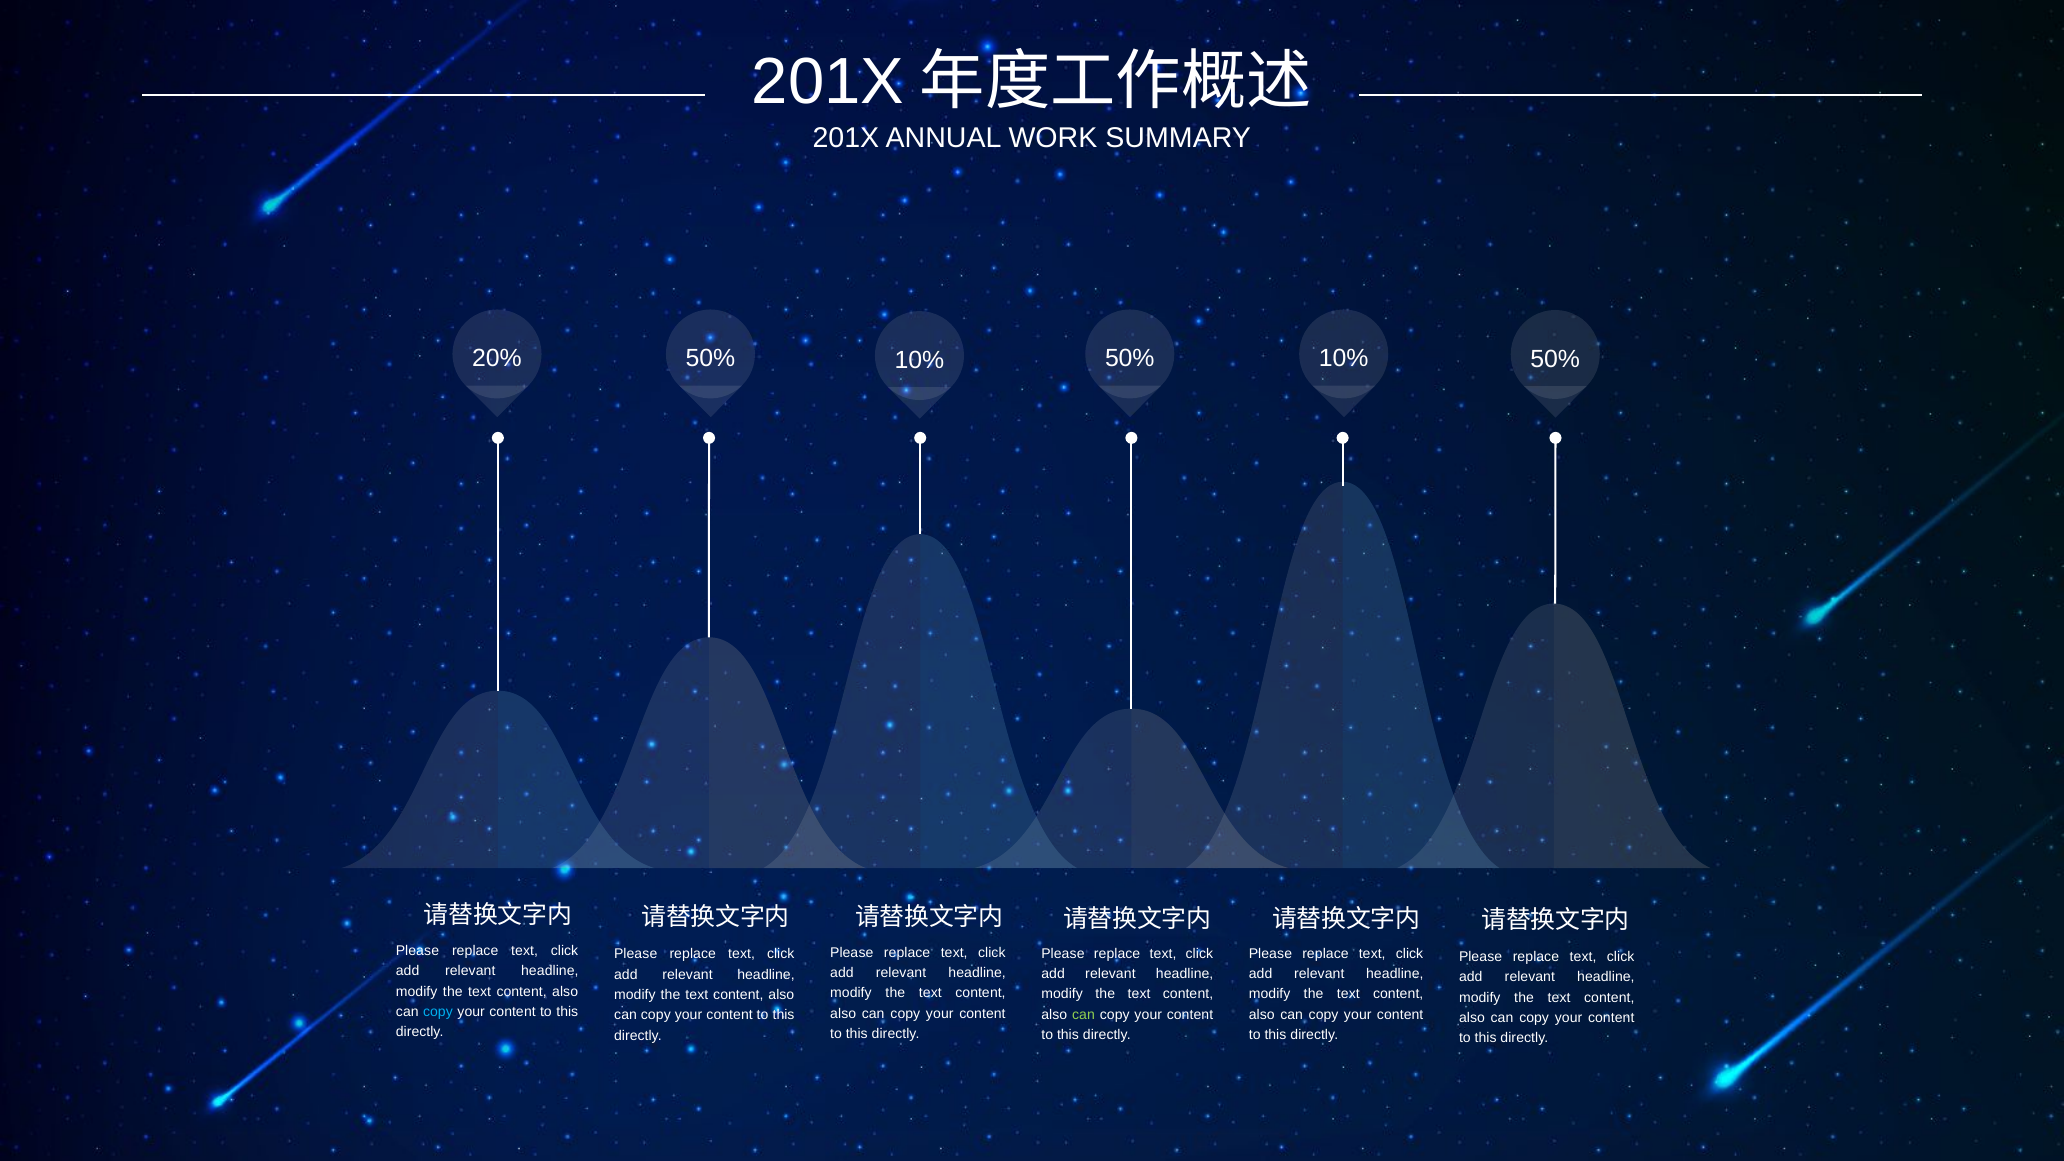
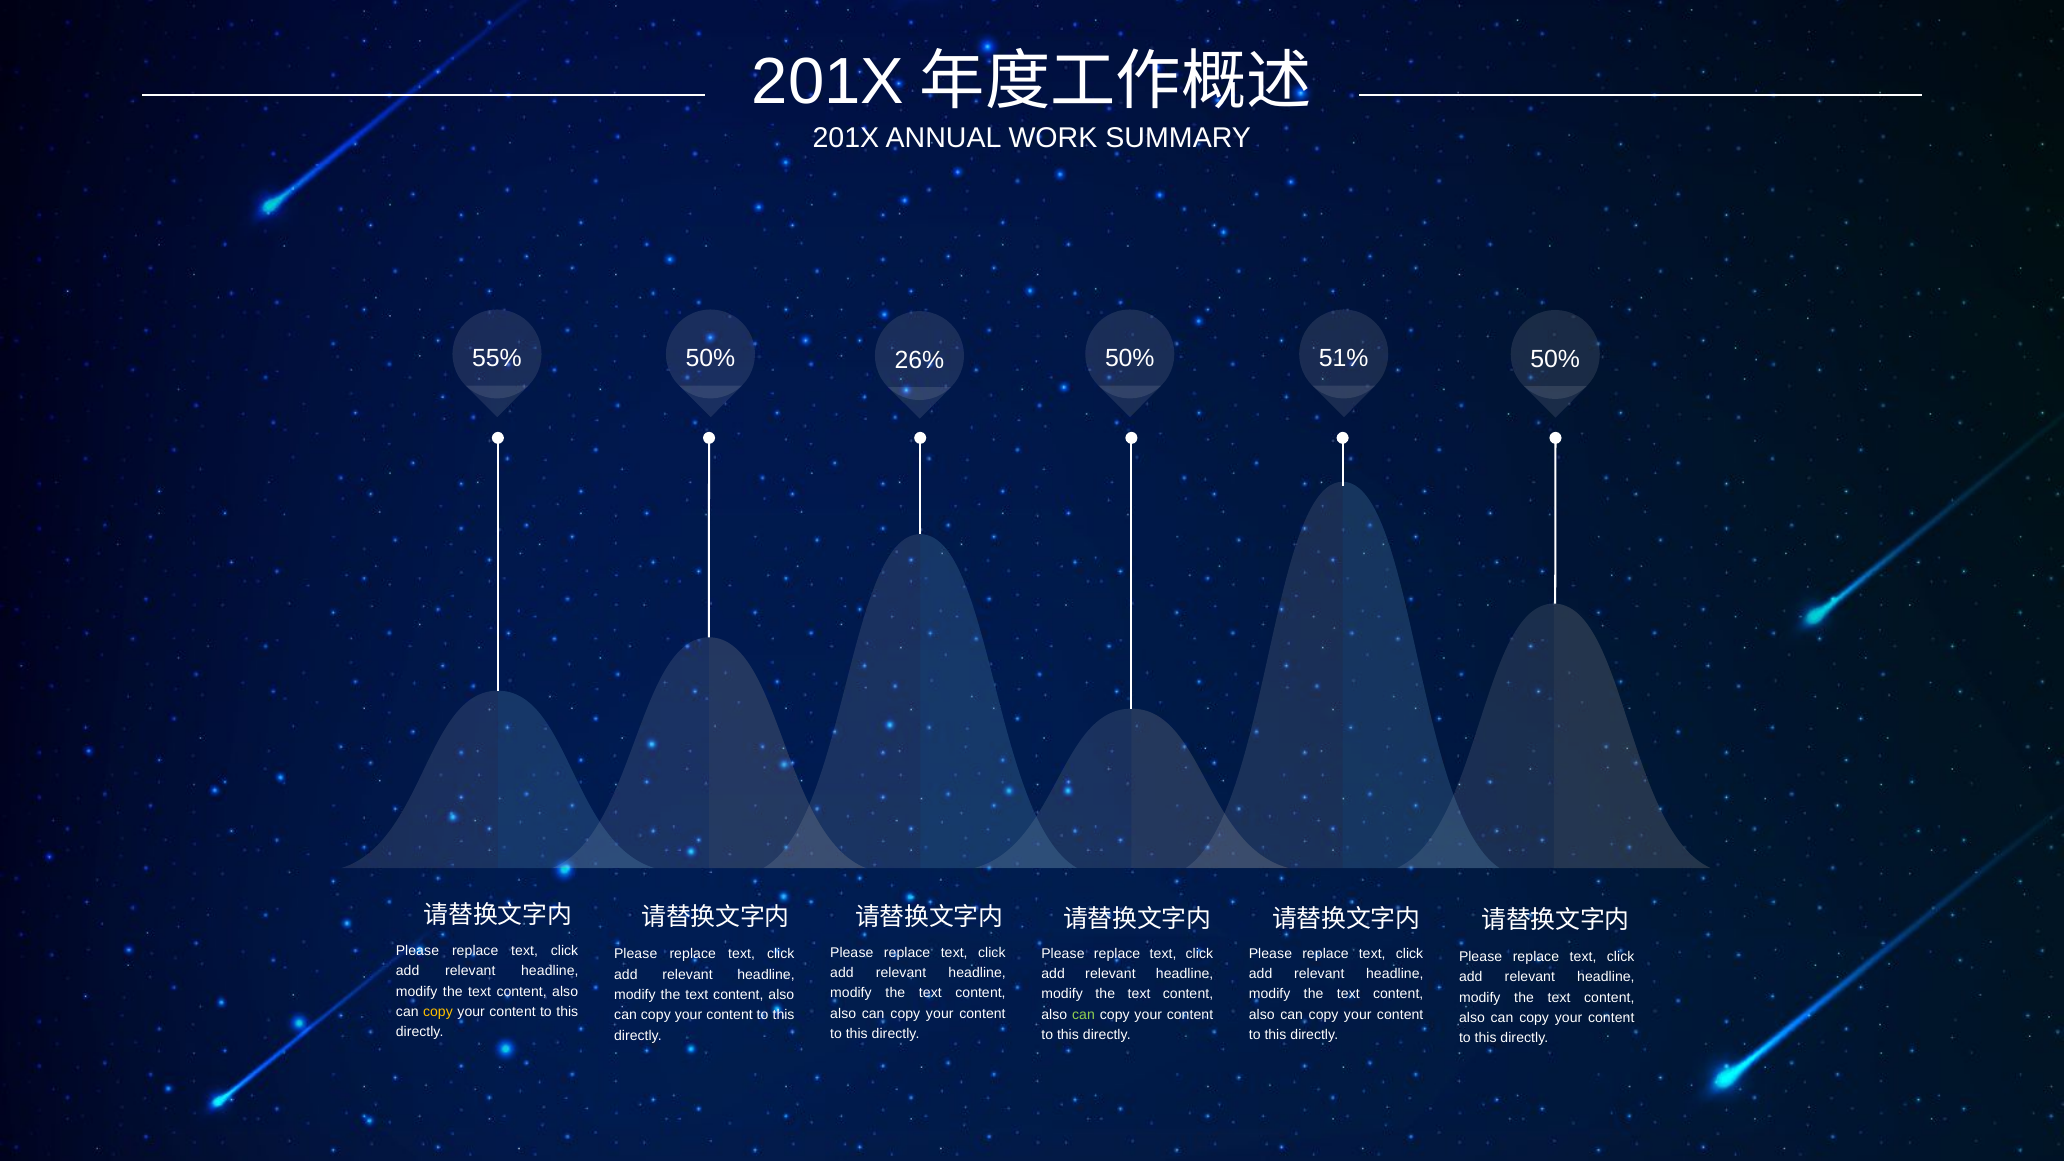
20%: 20% -> 55% (497, 359)
10%: 10% -> 26% (919, 360)
10%: 10% -> 51% (1344, 359)
copy colour: light blue -> yellow (438, 1012)
